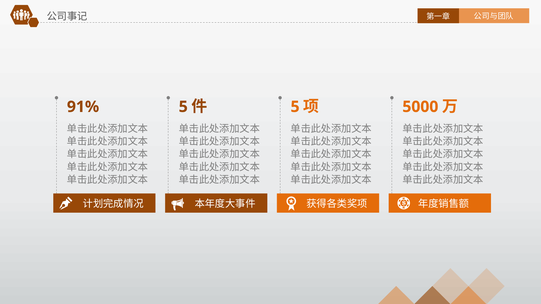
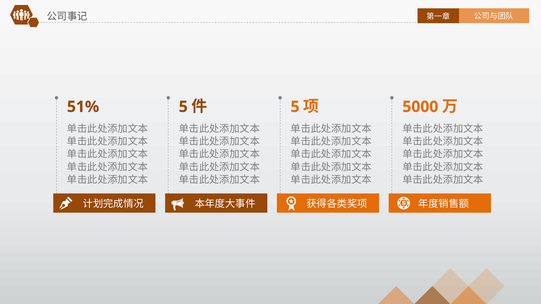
91%: 91% -> 51% (83, 107)
